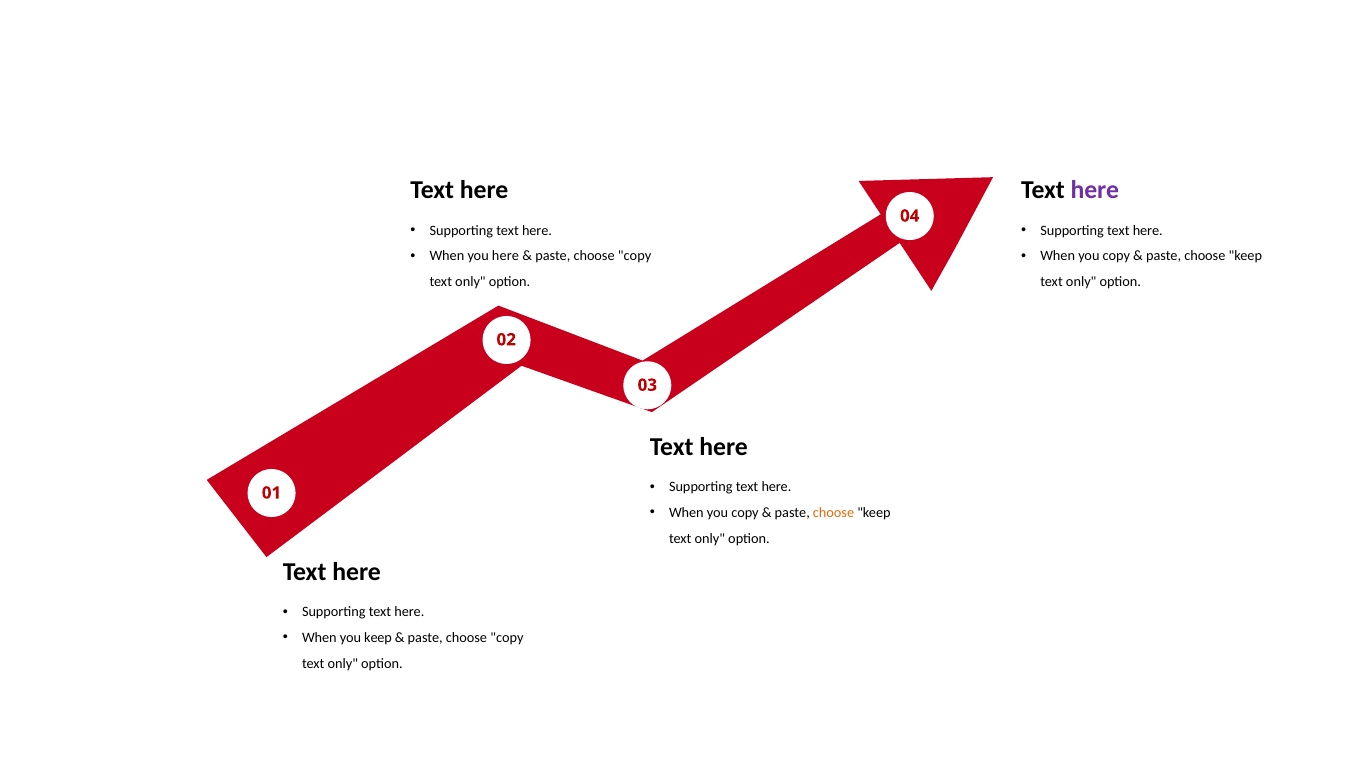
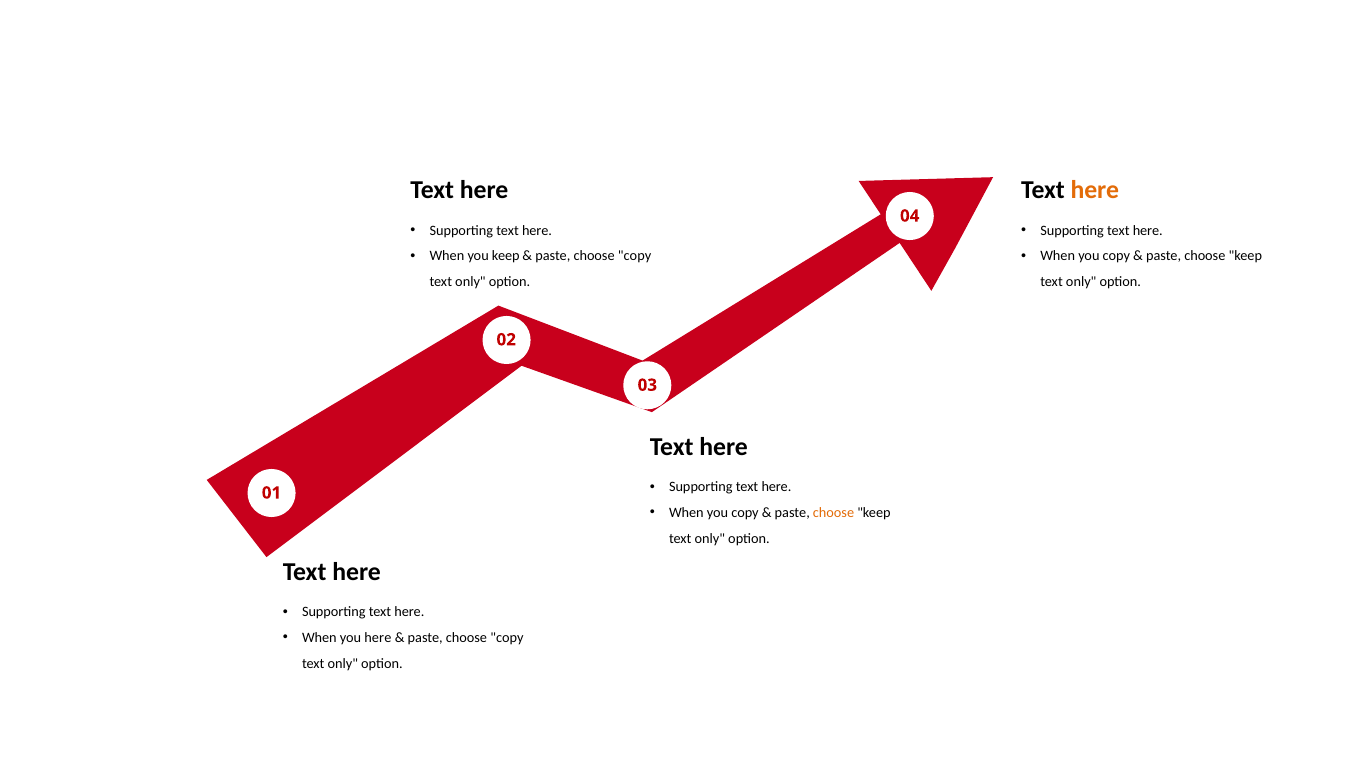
here colour: purple -> orange (1095, 190)
you here: here -> keep (506, 256)
you keep: keep -> here (378, 638)
